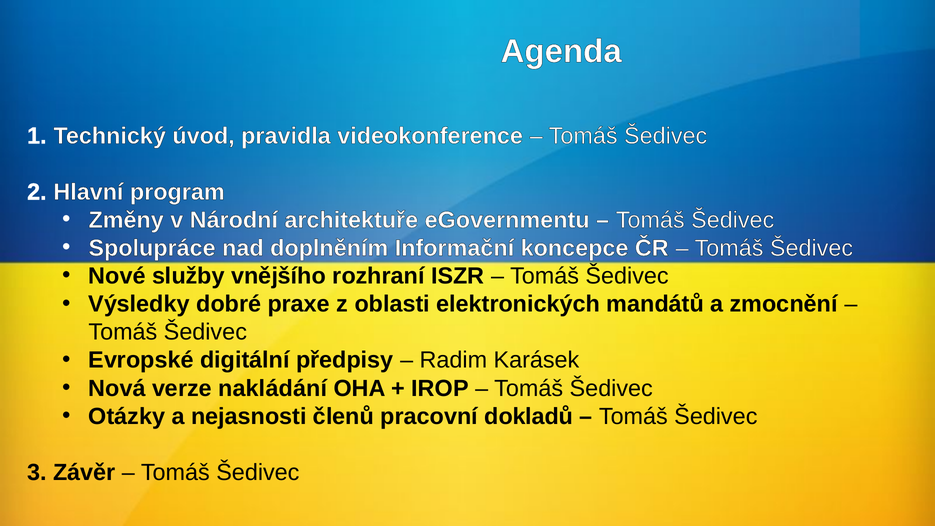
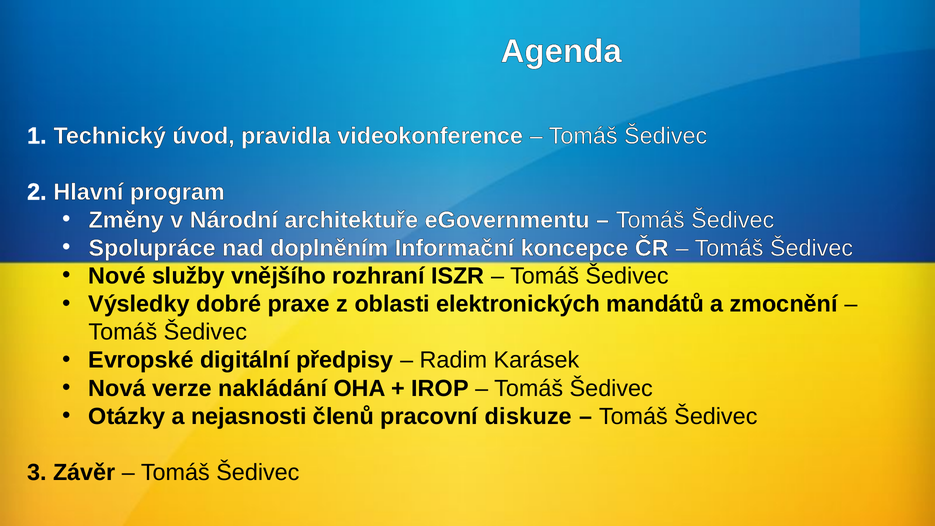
dokladů: dokladů -> diskuze (528, 416)
